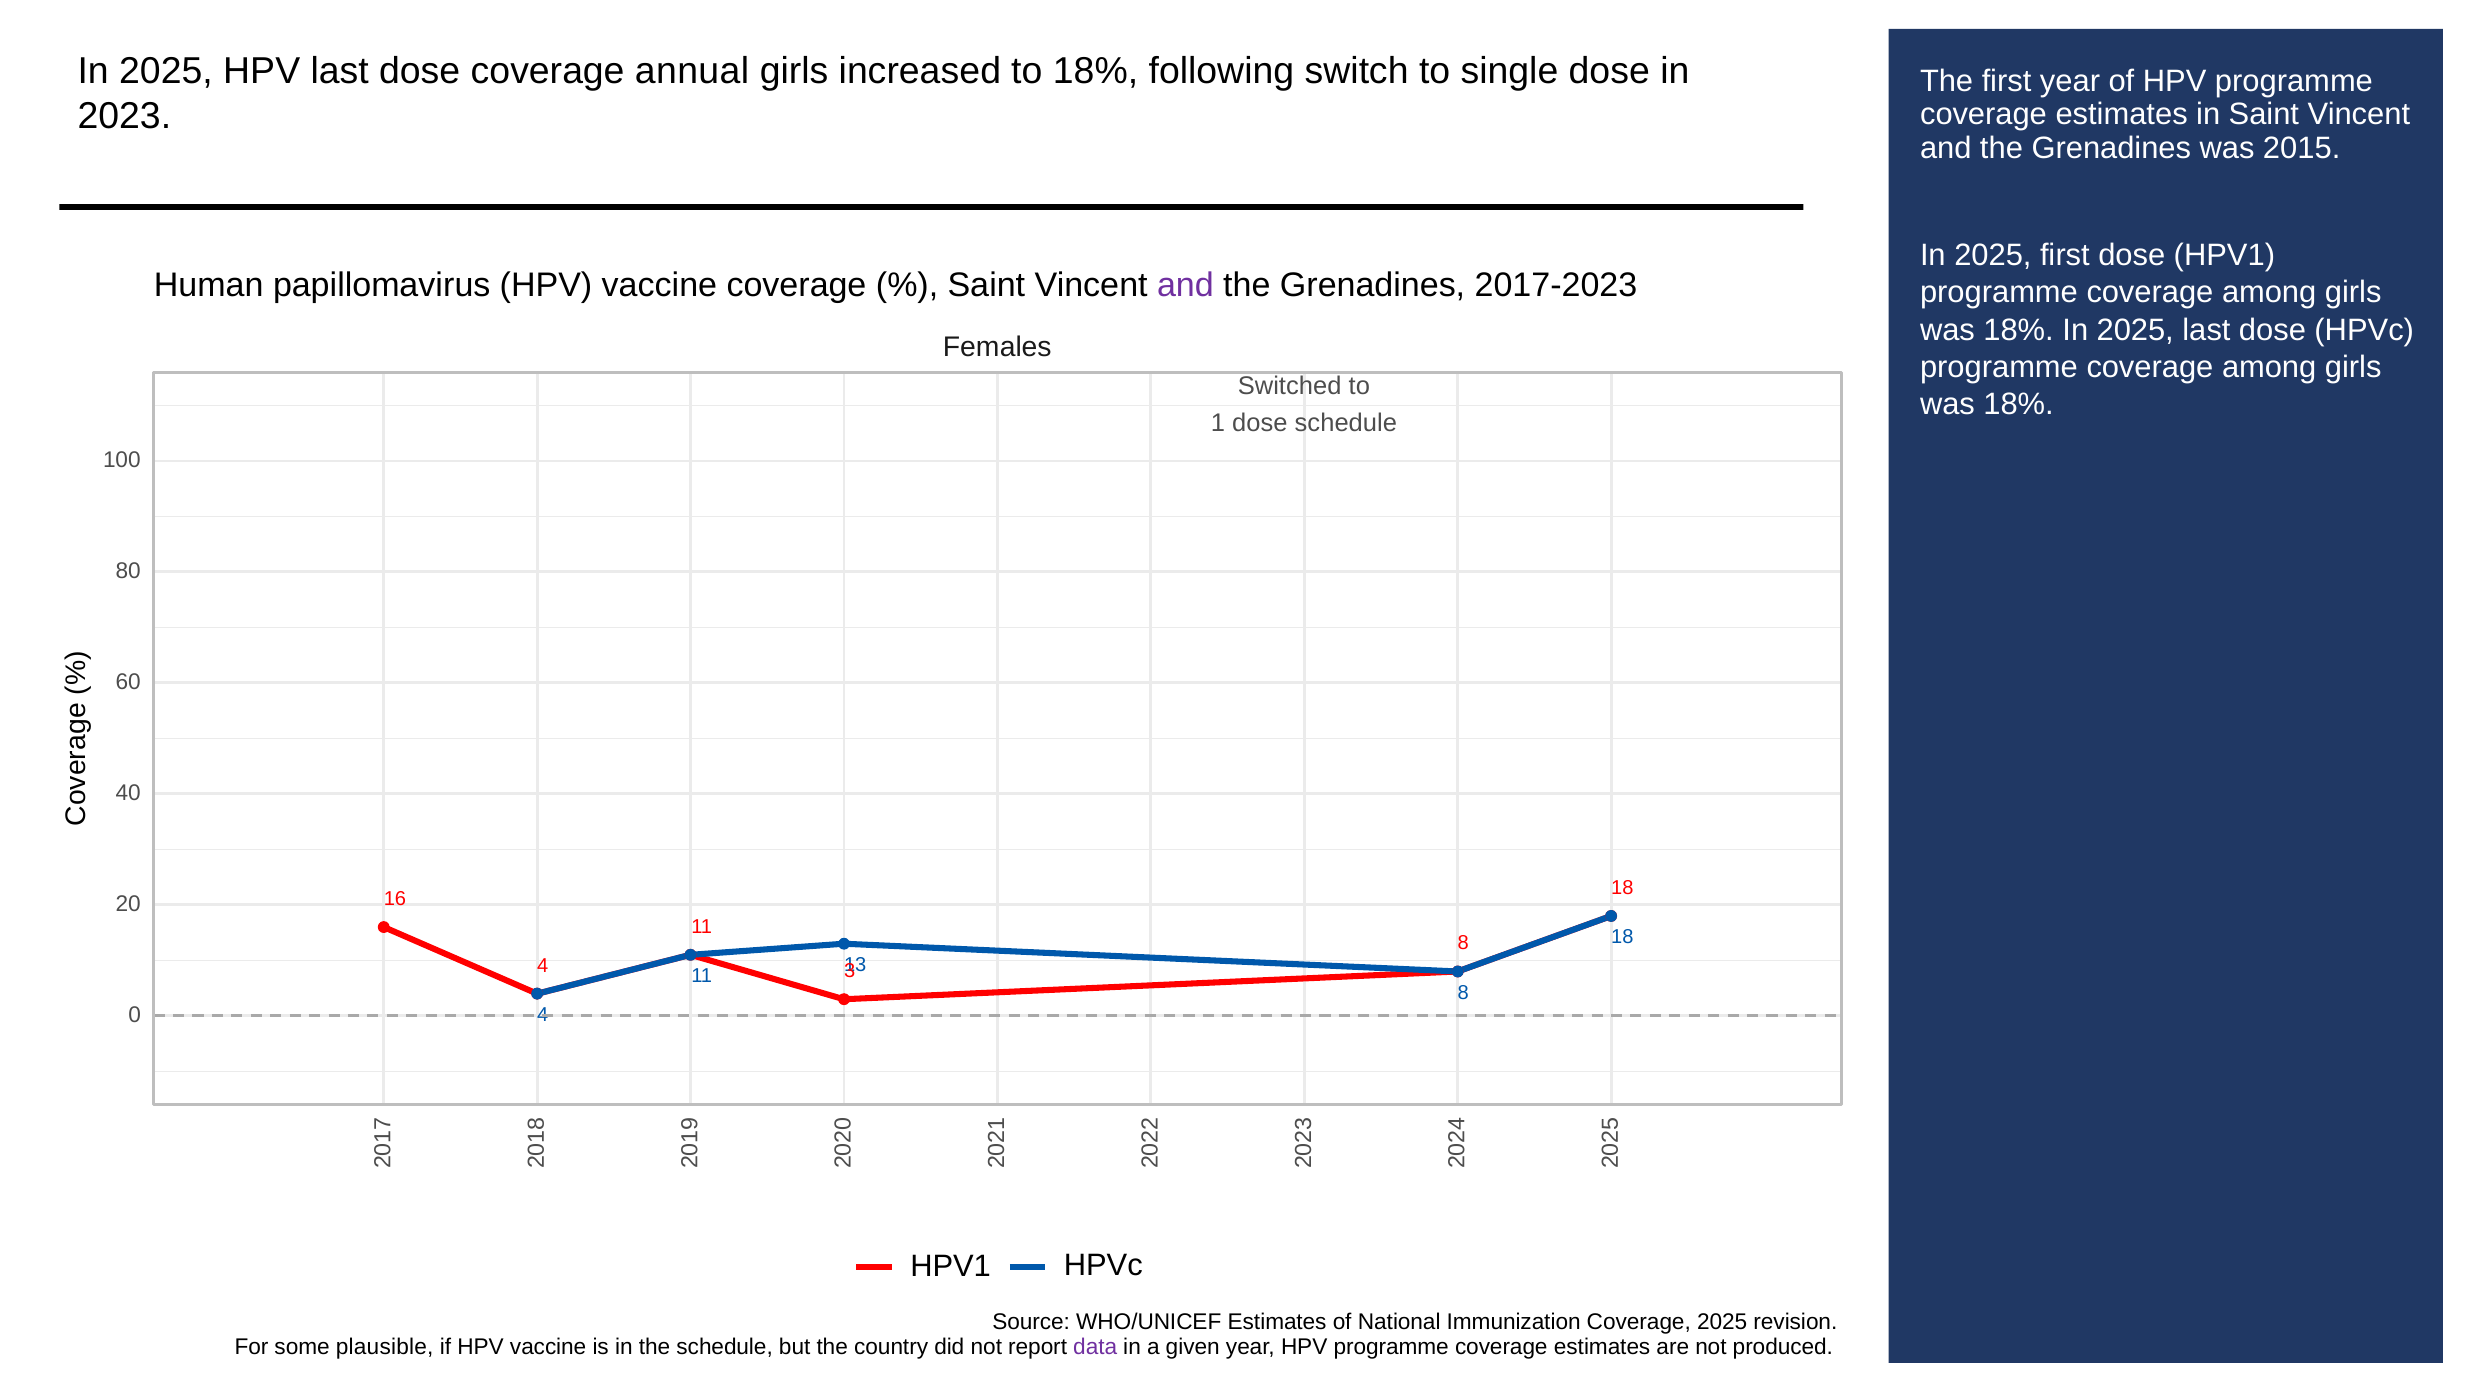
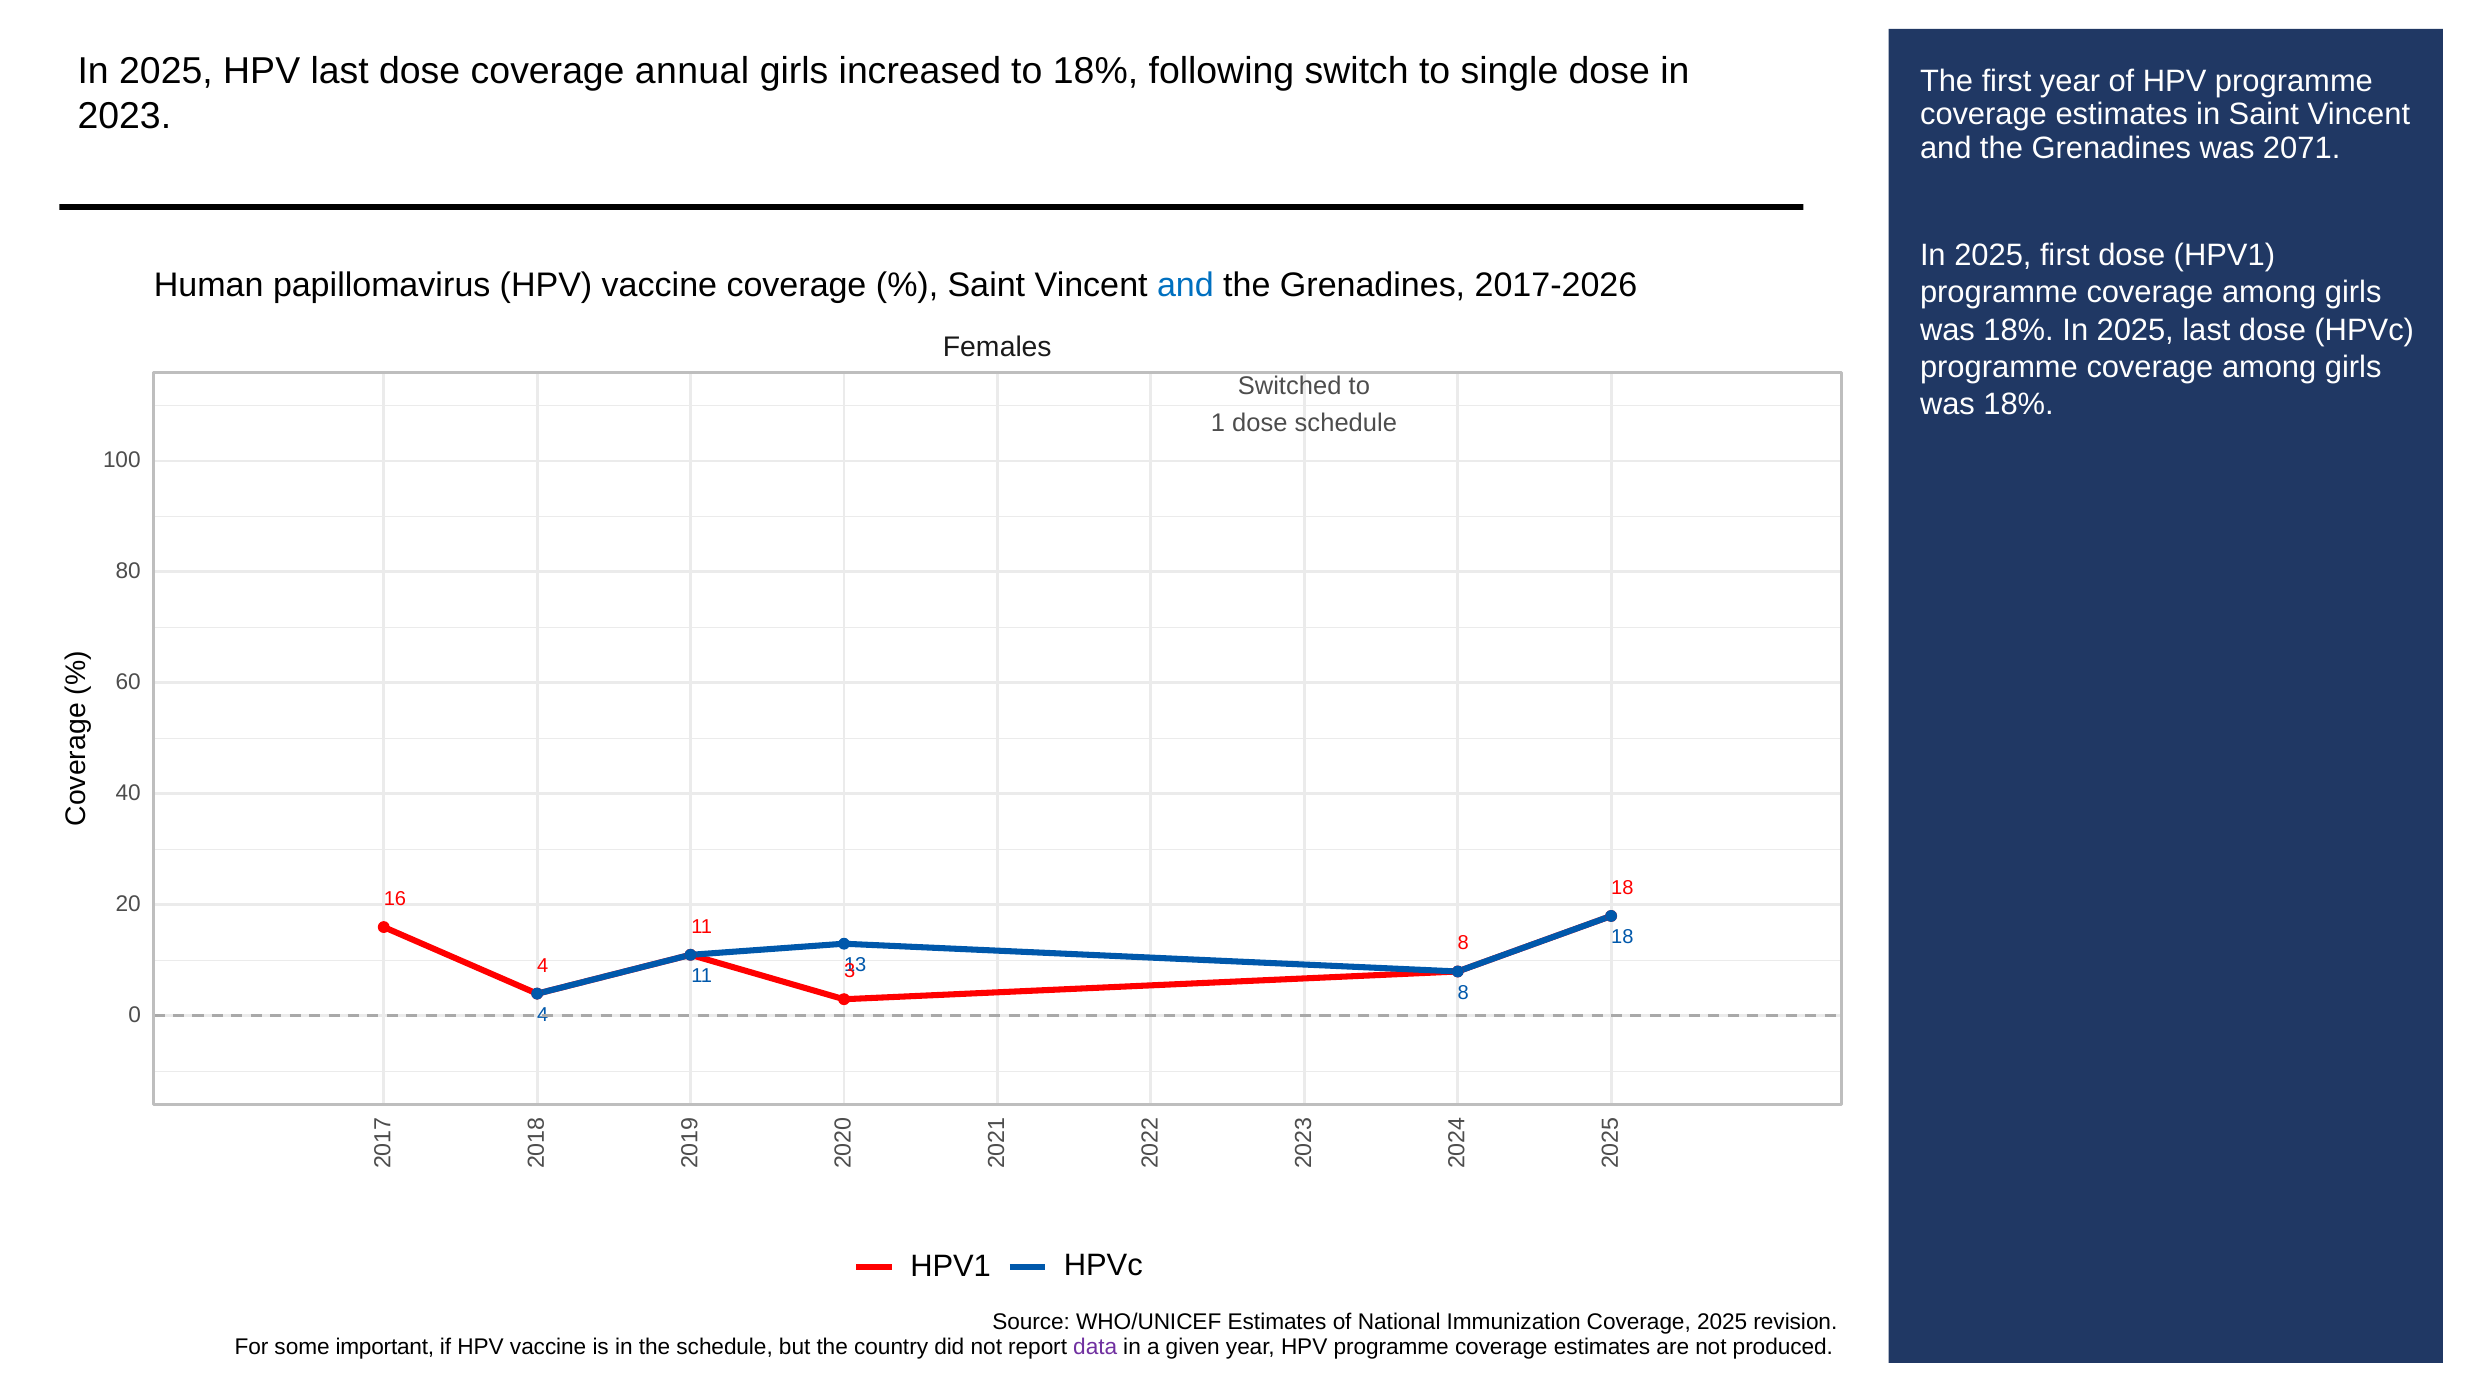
2015: 2015 -> 2071 (2302, 148)
and colour: purple -> blue (1185, 285)
2017-2023: 2017-2023 -> 2017-2026 (1556, 285)
plausible: plausible -> important (385, 1347)
